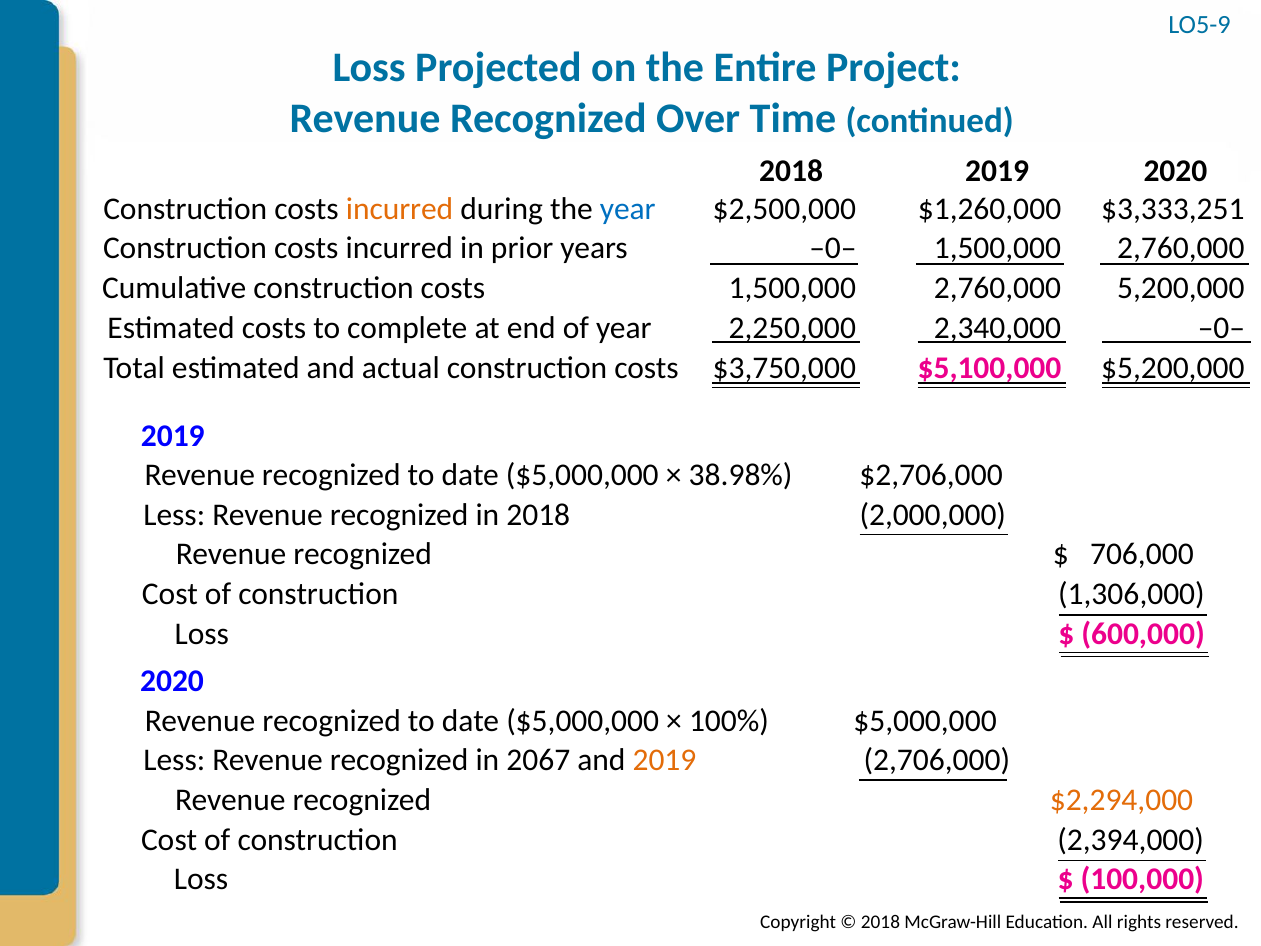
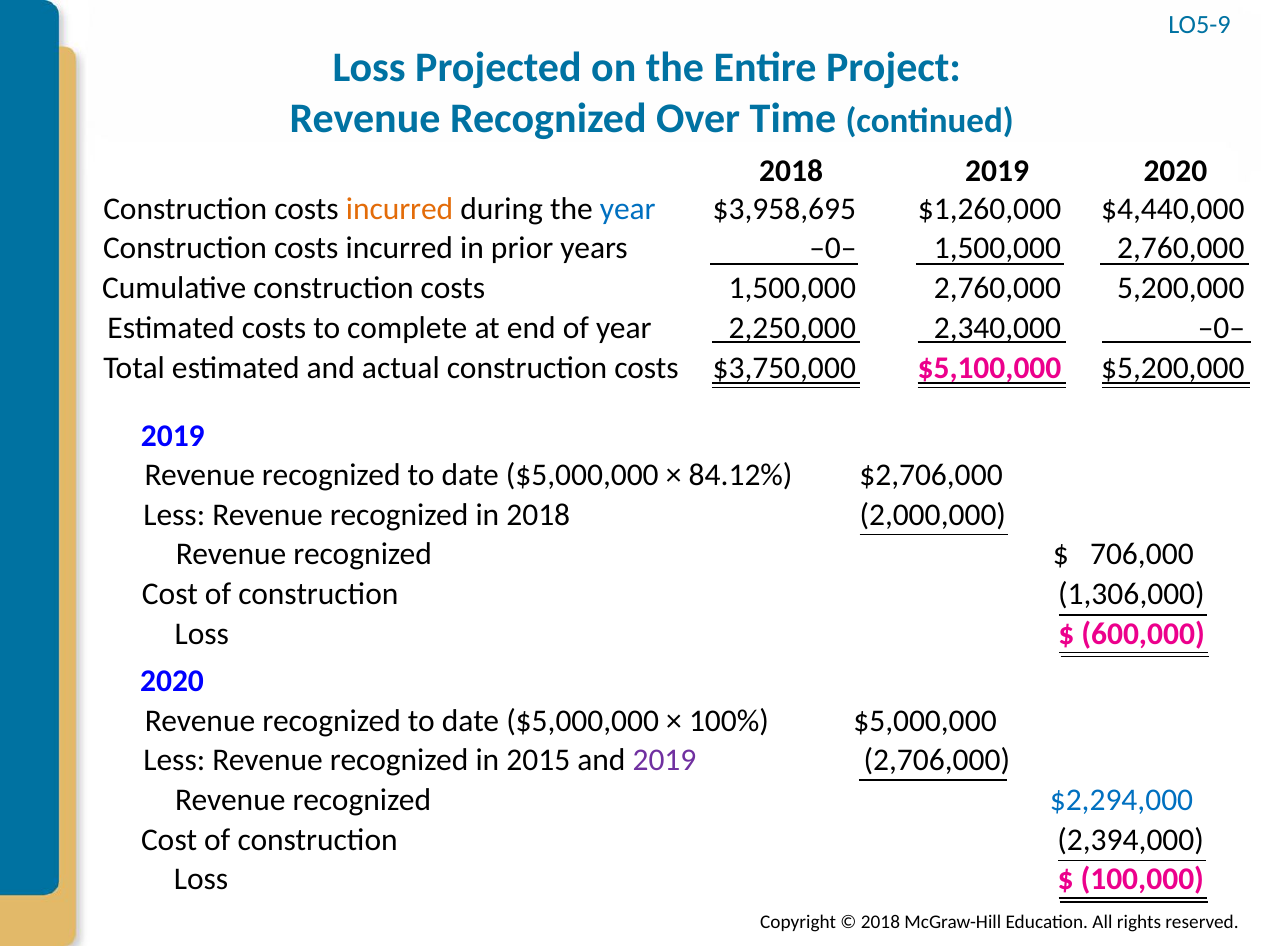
$2,500,000: $2,500,000 -> $3,958,695 (784, 210)
$3,333,251: $3,333,251 -> $4,440,000 (1173, 210)
38.98%: 38.98% -> 84.12% (741, 475)
2067: 2067 -> 2015 (538, 760)
2019 colour: orange -> purple (664, 760)
$2,294,000 colour: orange -> blue (1121, 800)
